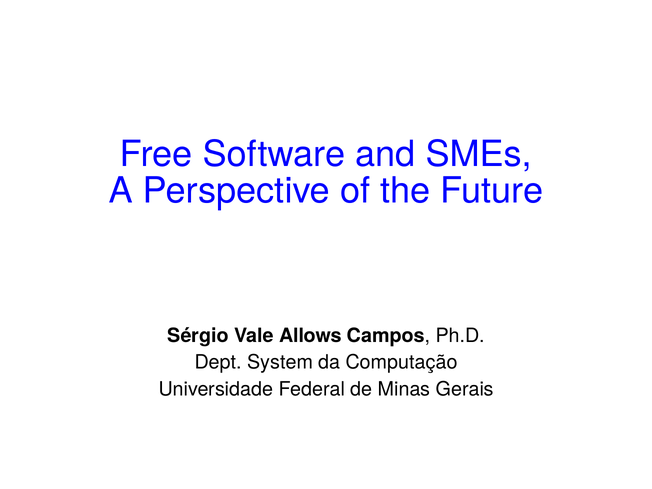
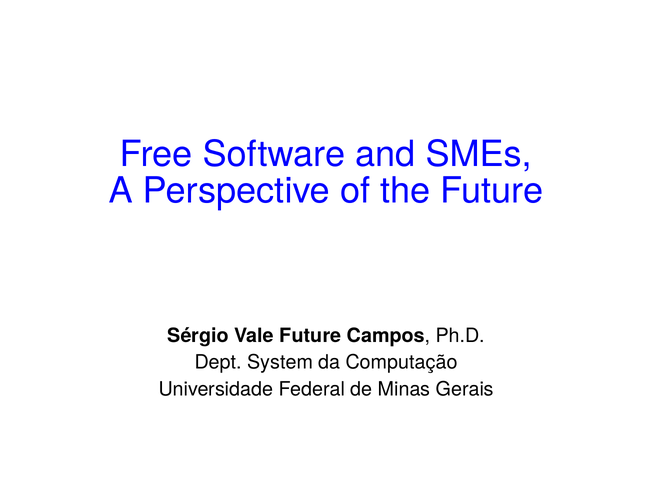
Vale Allows: Allows -> Future (310, 335)
